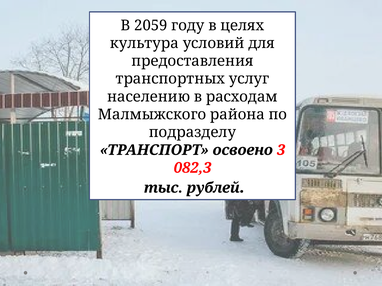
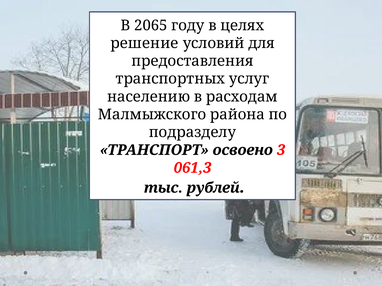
2059: 2059 -> 2065 (151, 25)
культура: культура -> решение (144, 43)
082,3: 082,3 -> 061,3 (192, 168)
